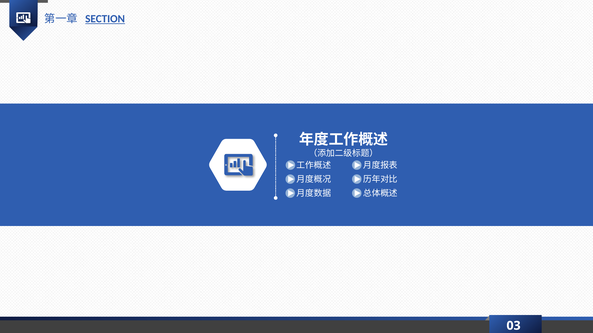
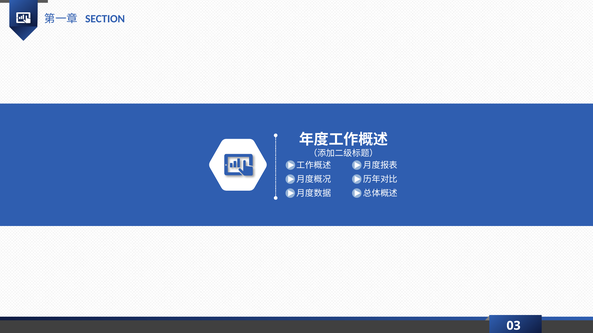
SECTION underline: present -> none (105, 19)
